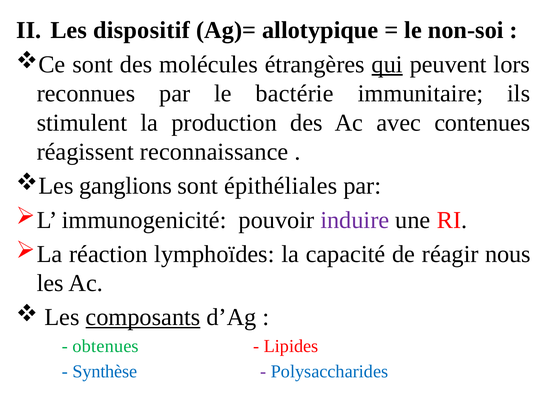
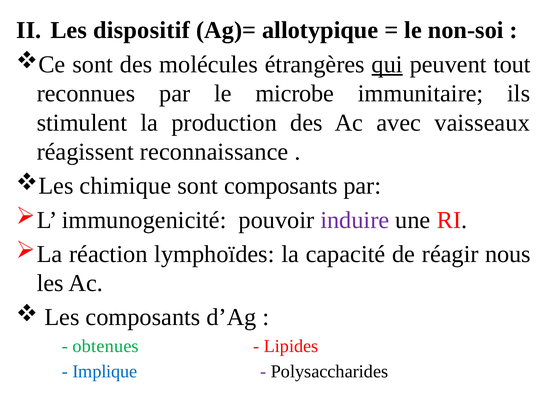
lors: lors -> tout (512, 64)
bactérie: bactérie -> microbe (295, 94)
contenues: contenues -> vaisseaux (482, 123)
ganglions: ganglions -> chimique (125, 186)
sont épithéliales: épithéliales -> composants (281, 186)
composants underline: present -> none (143, 317)
Synthèse: Synthèse -> Implique (105, 372)
Polysaccharides colour: blue -> black (330, 372)
